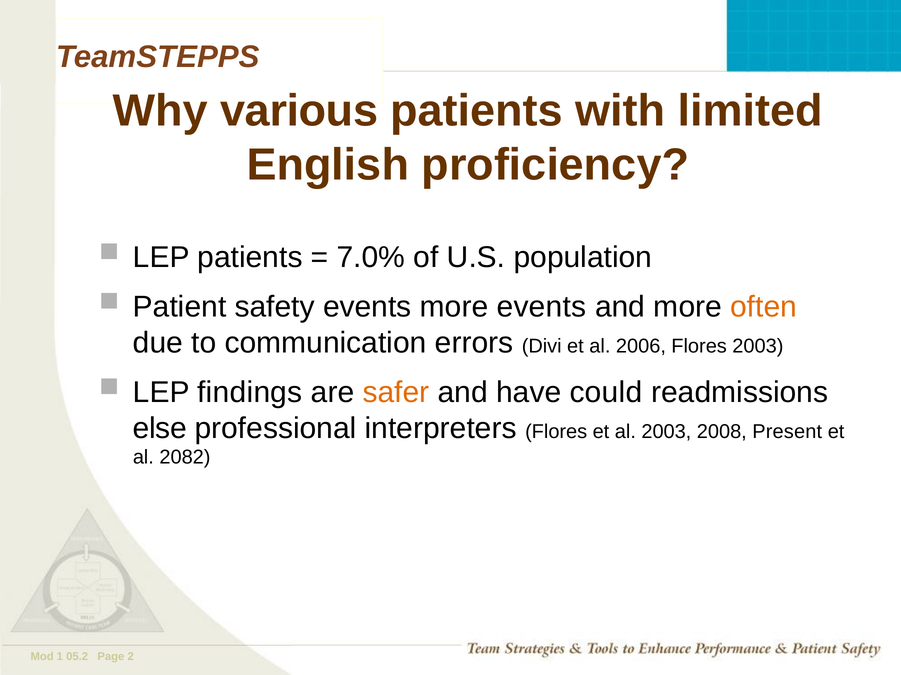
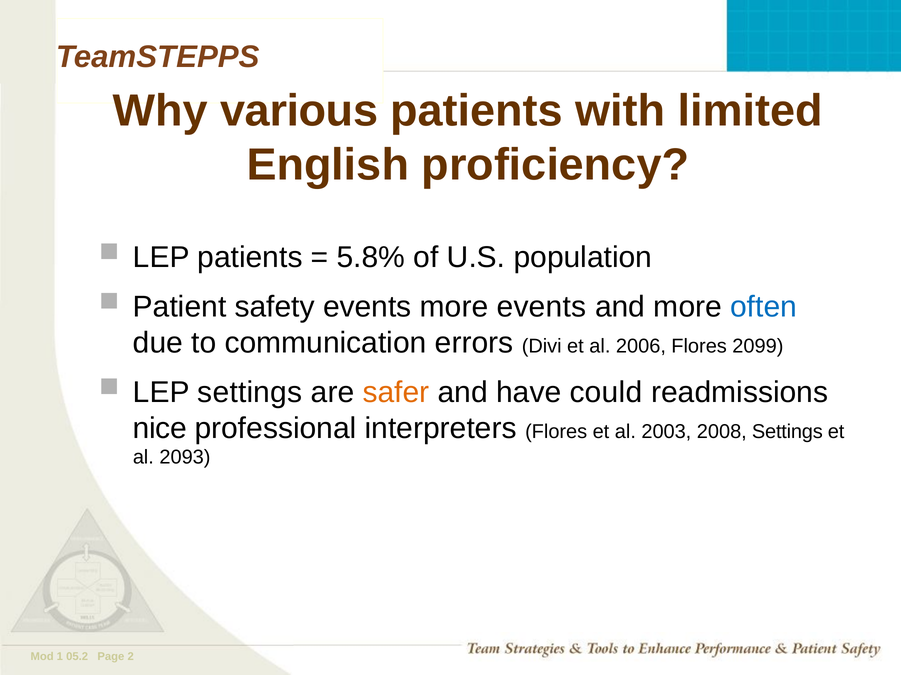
7.0%: 7.0% -> 5.8% (371, 257)
often colour: orange -> blue (764, 307)
Flores 2003: 2003 -> 2099 (758, 346)
LEP findings: findings -> settings (250, 393)
else: else -> nice (160, 429)
2008 Present: Present -> Settings (787, 432)
2082: 2082 -> 2093 (185, 458)
